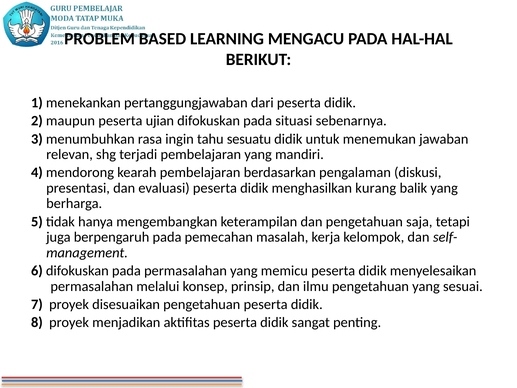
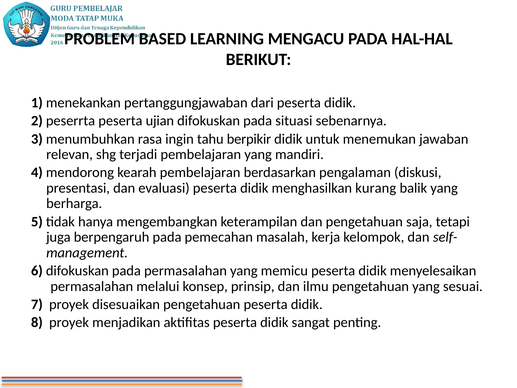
maupun: maupun -> peserrta (71, 121)
sesuatu: sesuatu -> berpikir (249, 139)
